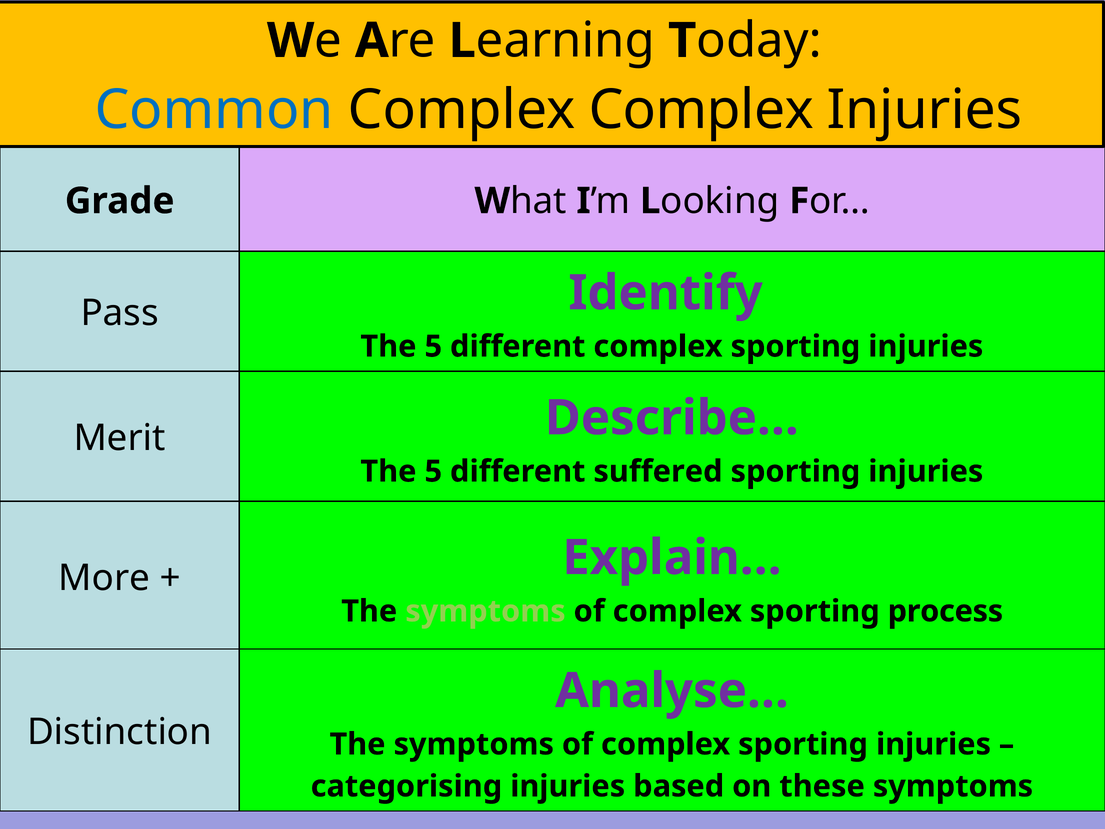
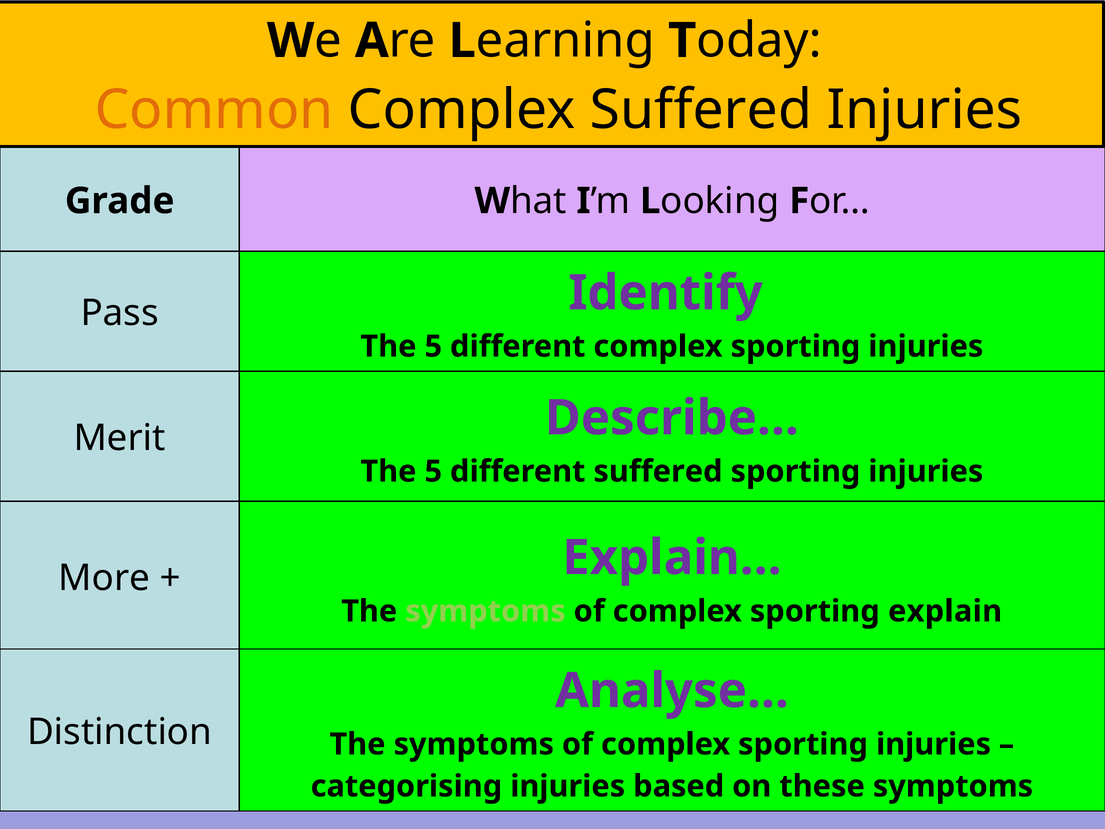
Common colour: blue -> orange (214, 110)
Complex Complex: Complex -> Suffered (701, 110)
process: process -> explain (945, 611)
